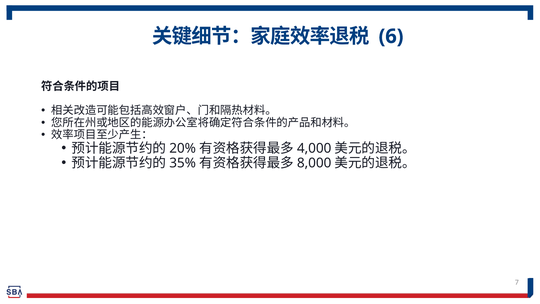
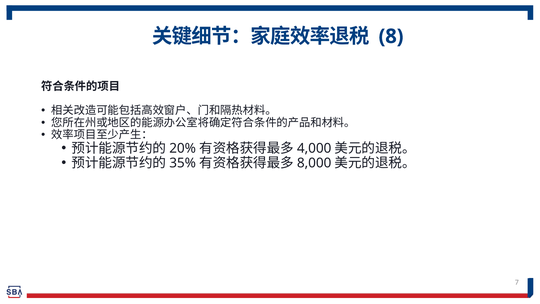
6: 6 -> 8 (391, 36)
